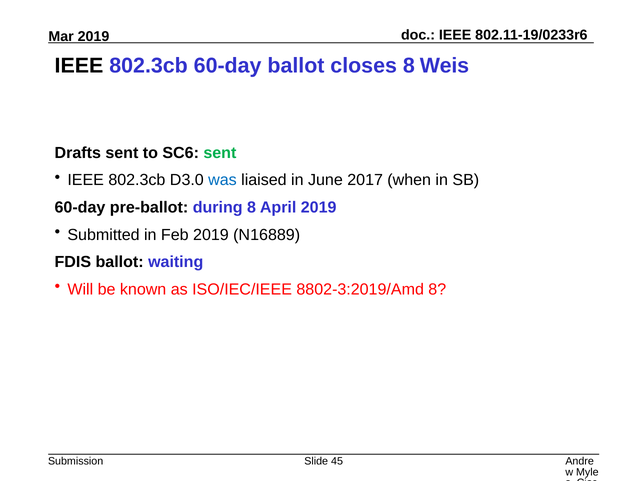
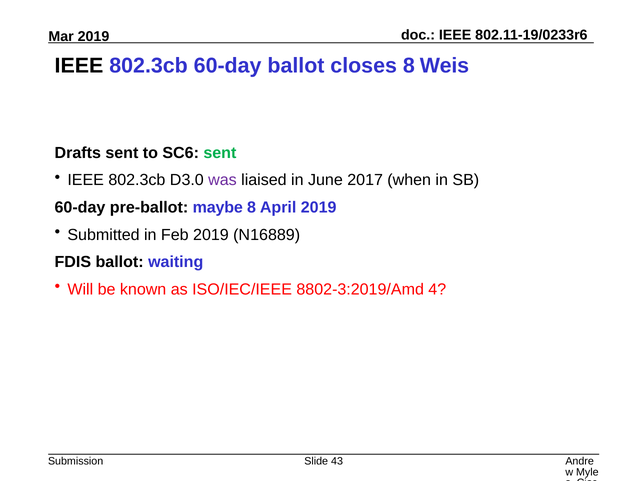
was colour: blue -> purple (222, 180)
during: during -> maybe (218, 208)
8802-3:2019/Amd 8: 8 -> 4 (437, 290)
45: 45 -> 43 (337, 462)
